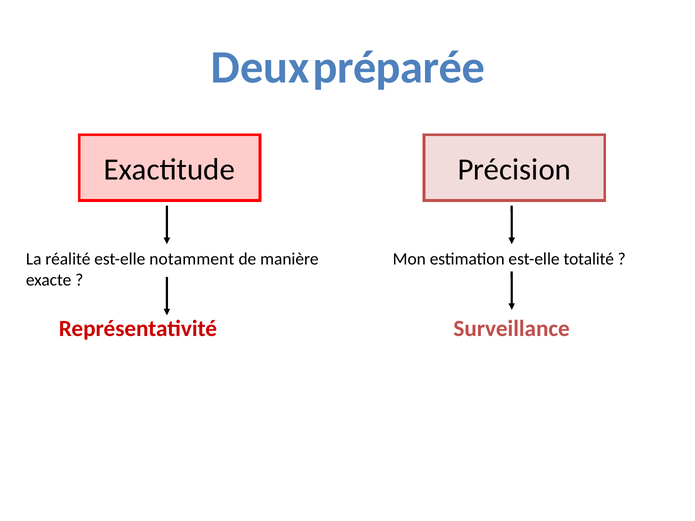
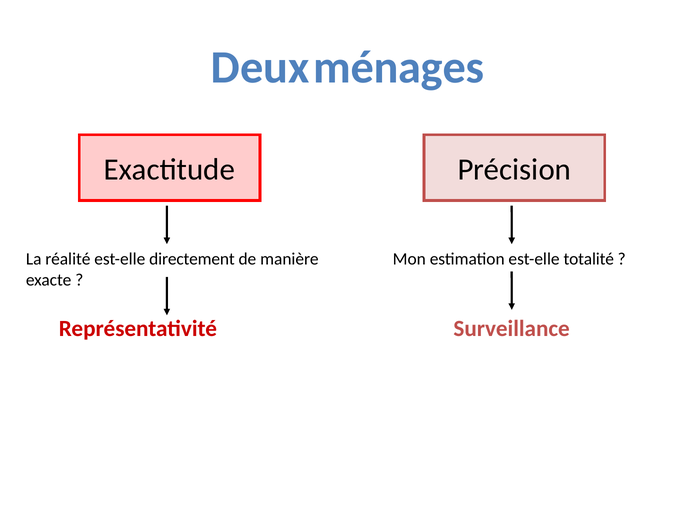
préparée: préparée -> ménages (399, 68)
notamment: notamment -> directement (192, 259)
